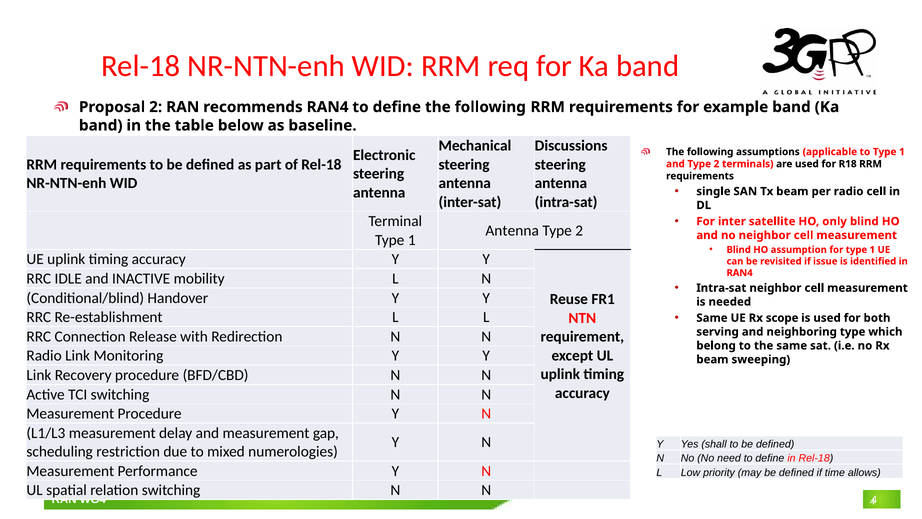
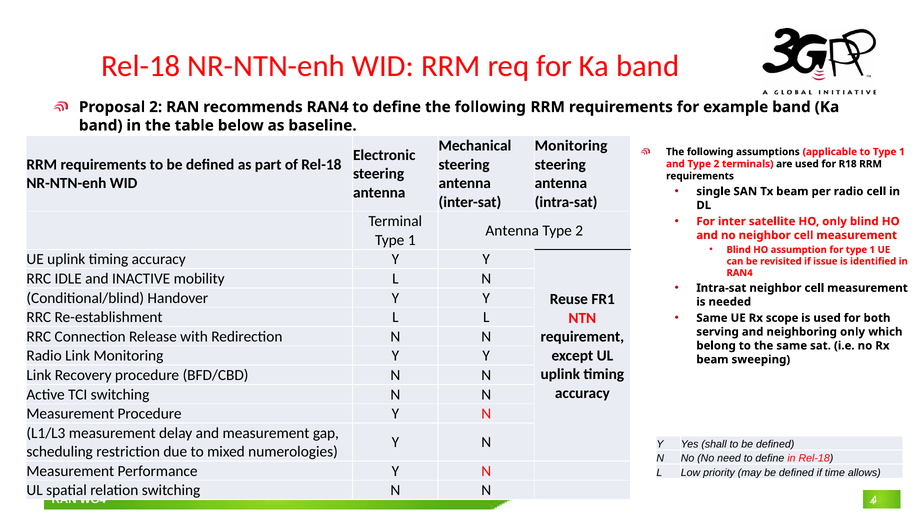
Discussions: Discussions -> Monitoring (571, 146)
neighboring type: type -> only (853, 332)
